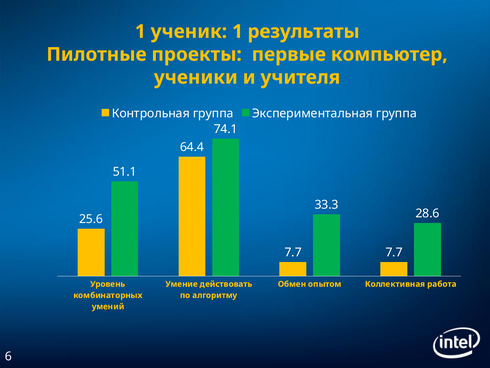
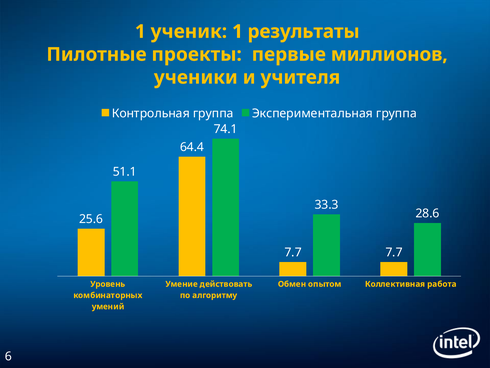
компьютер: компьютер -> миллионов (389, 54)
